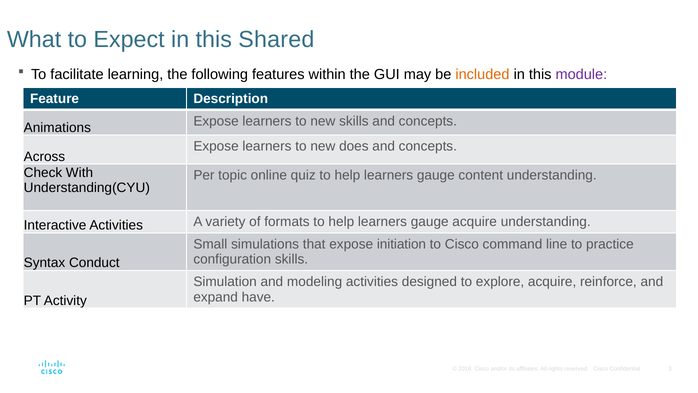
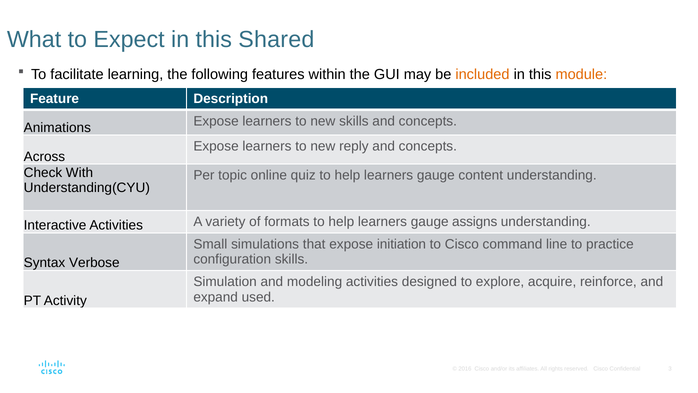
module colour: purple -> orange (581, 74)
does: does -> reply (354, 146)
gauge acquire: acquire -> assigns (475, 222)
Conduct: Conduct -> Verbose (94, 263)
have: have -> used (258, 297)
